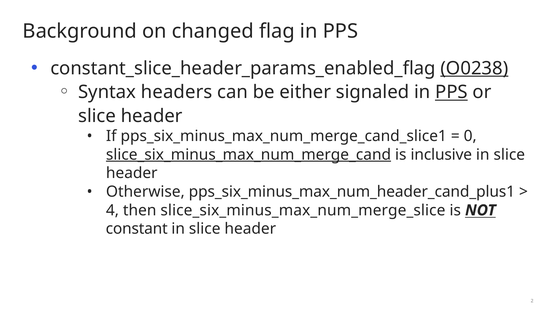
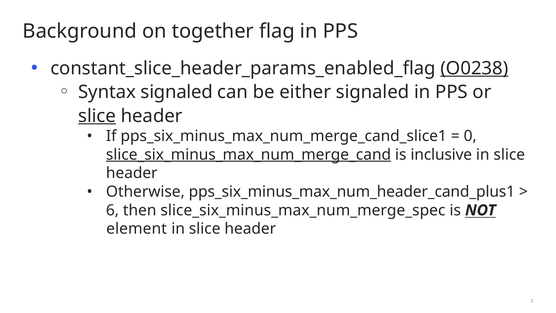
changed: changed -> together (213, 31)
Syntax headers: headers -> signaled (177, 92)
PPS underline: present -> none (451, 92)
slice underline: none -> present (97, 116)
4: 4 -> 6 (112, 210)
slice_six_minus_max_num_merge_slice: slice_six_minus_max_num_merge_slice -> slice_six_minus_max_num_merge_spec (303, 210)
constant: constant -> element (137, 229)
